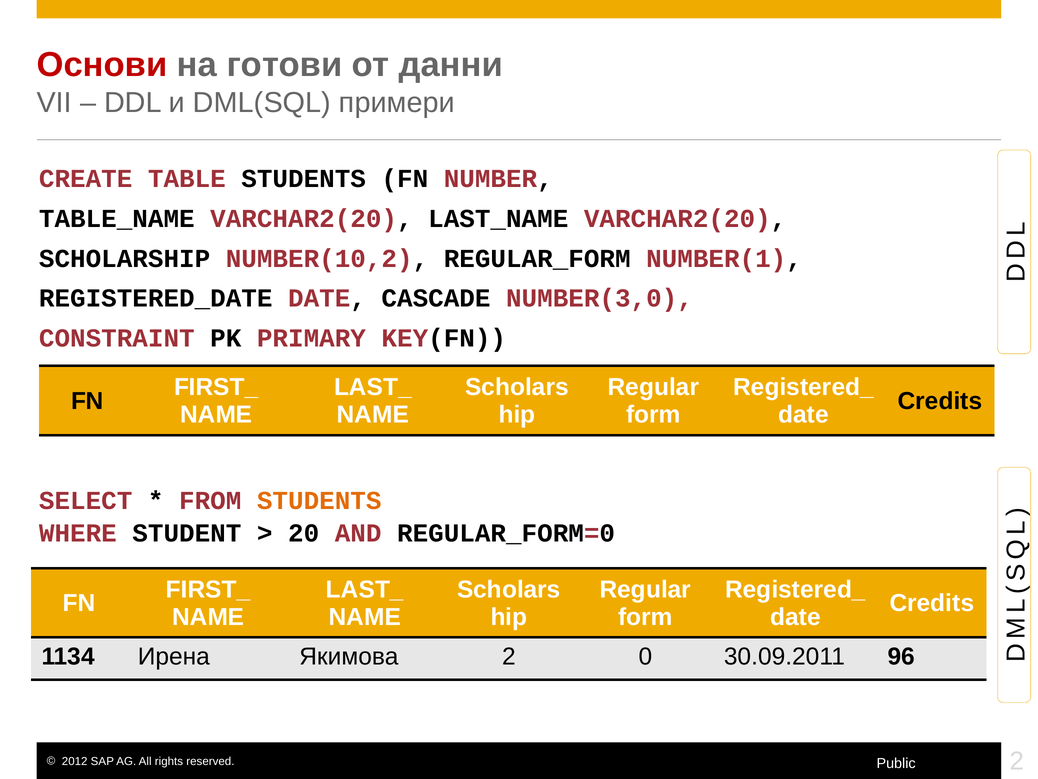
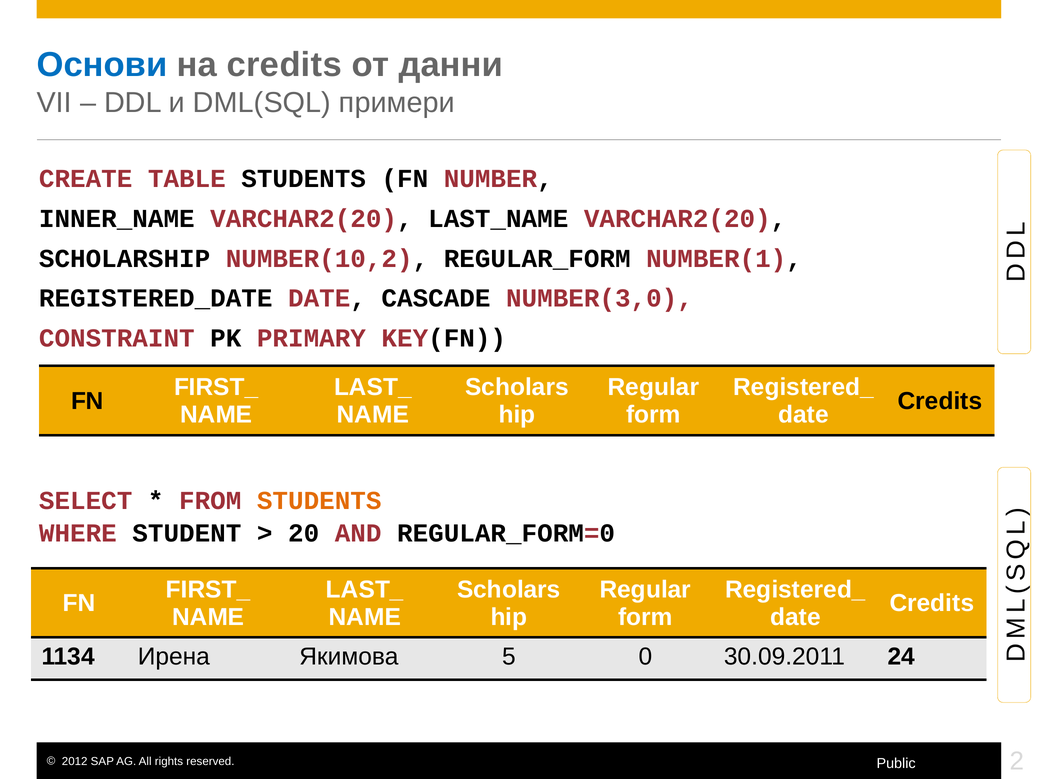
Основи colour: red -> blue (102, 65)
на готови: готови -> credits (284, 65)
TABLE_NAME: TABLE_NAME -> INNER_NAME (117, 219)
Якимова 2: 2 -> 5 (509, 656)
96: 96 -> 24 (901, 656)
